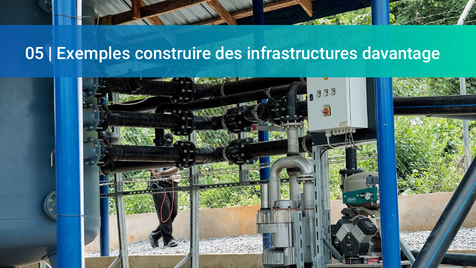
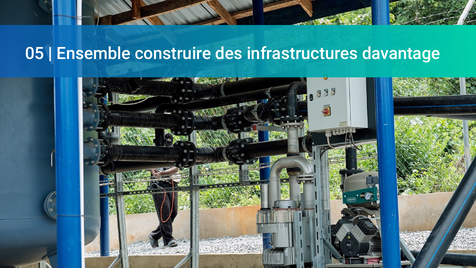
Exemples: Exemples -> Ensemble (94, 54)
